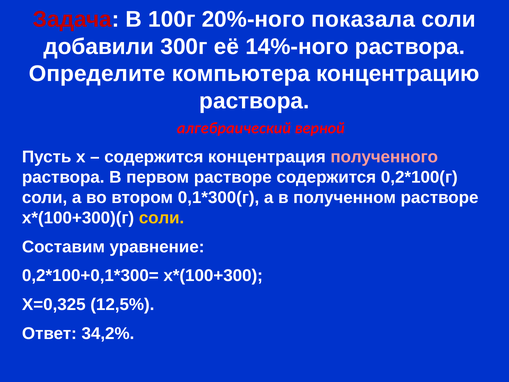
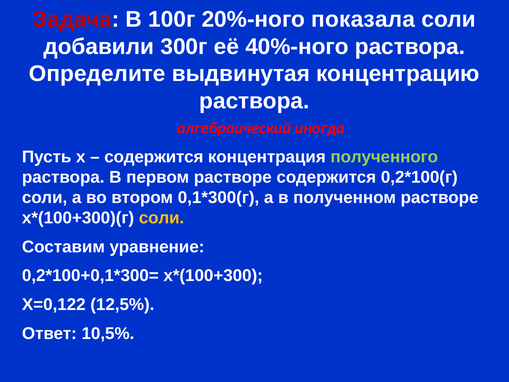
14%-ного: 14%-ного -> 40%-ного (297, 47)
компьютера: компьютера -> выдвинутая (241, 74)
верной: верной -> иногда (320, 128)
полученного colour: pink -> light green (384, 157)
Х=0,325: Х=0,325 -> Х=0,122 (54, 304)
34,2%: 34,2% -> 10,5% (108, 333)
